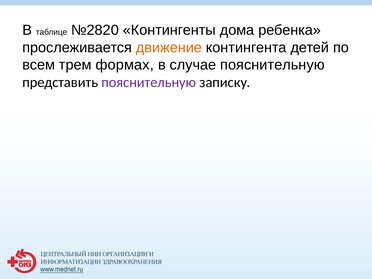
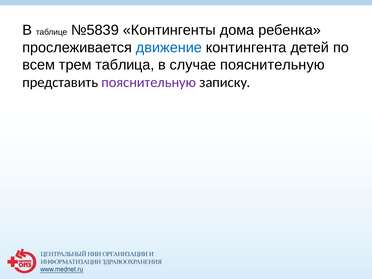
№2820: №2820 -> №5839 (95, 30)
движение colour: orange -> blue (169, 48)
формах: формах -> таблица (125, 65)
